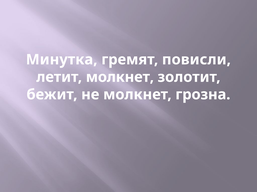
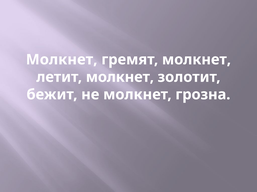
Минутка: Минутка -> Молкнет (62, 60)
гремят повисли: повисли -> молкнет (196, 60)
